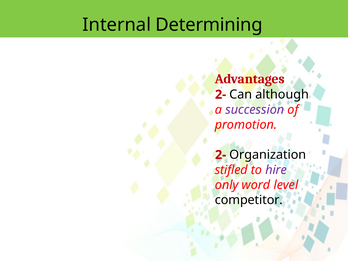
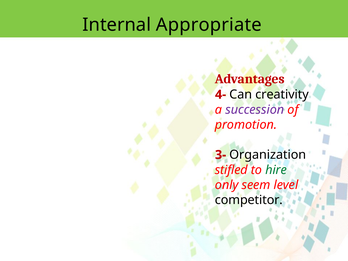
Determining: Determining -> Appropriate (209, 25)
2-: 2- -> 4- (221, 95)
although: although -> creativity (282, 95)
2-: 2- -> 3- (221, 155)
hire colour: purple -> green (276, 170)
word: word -> seem (256, 185)
